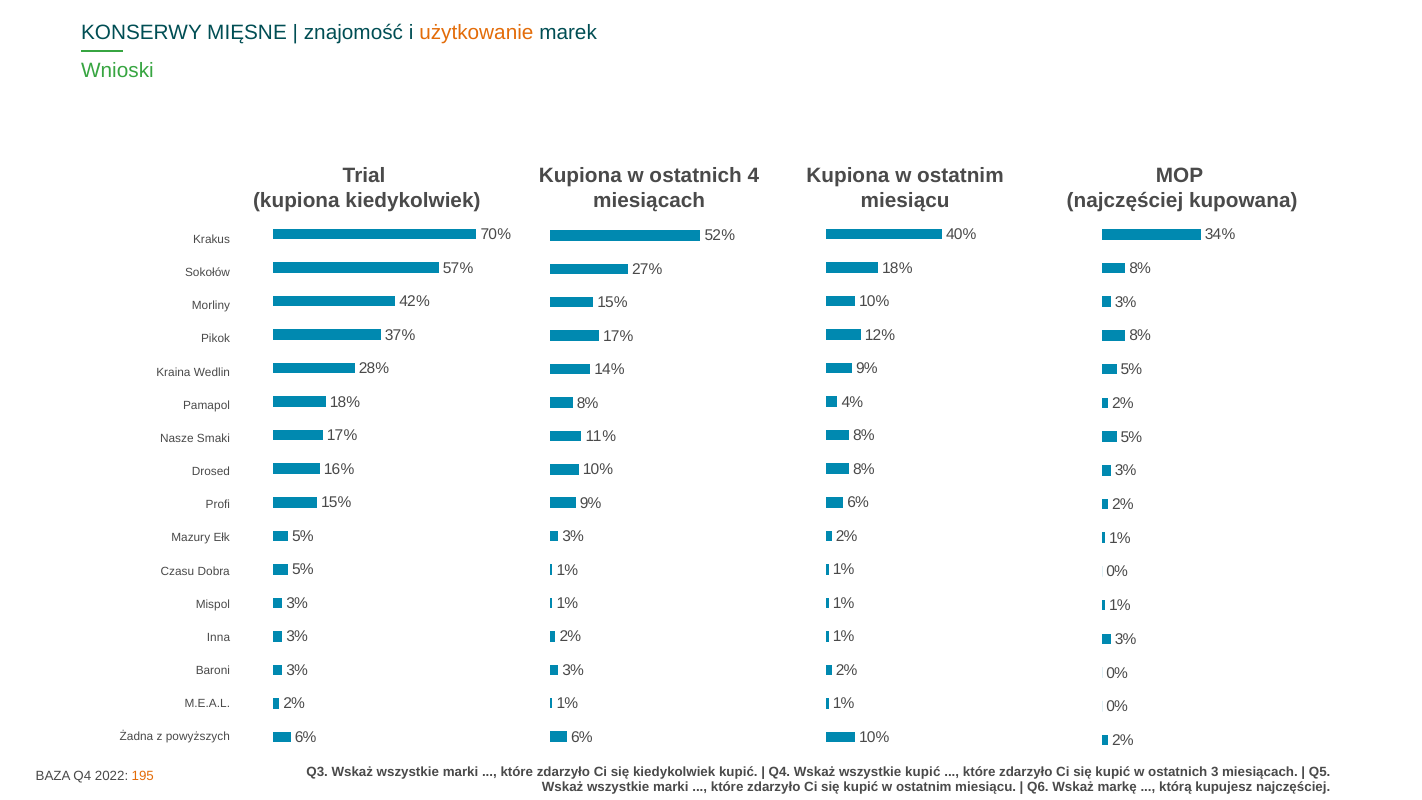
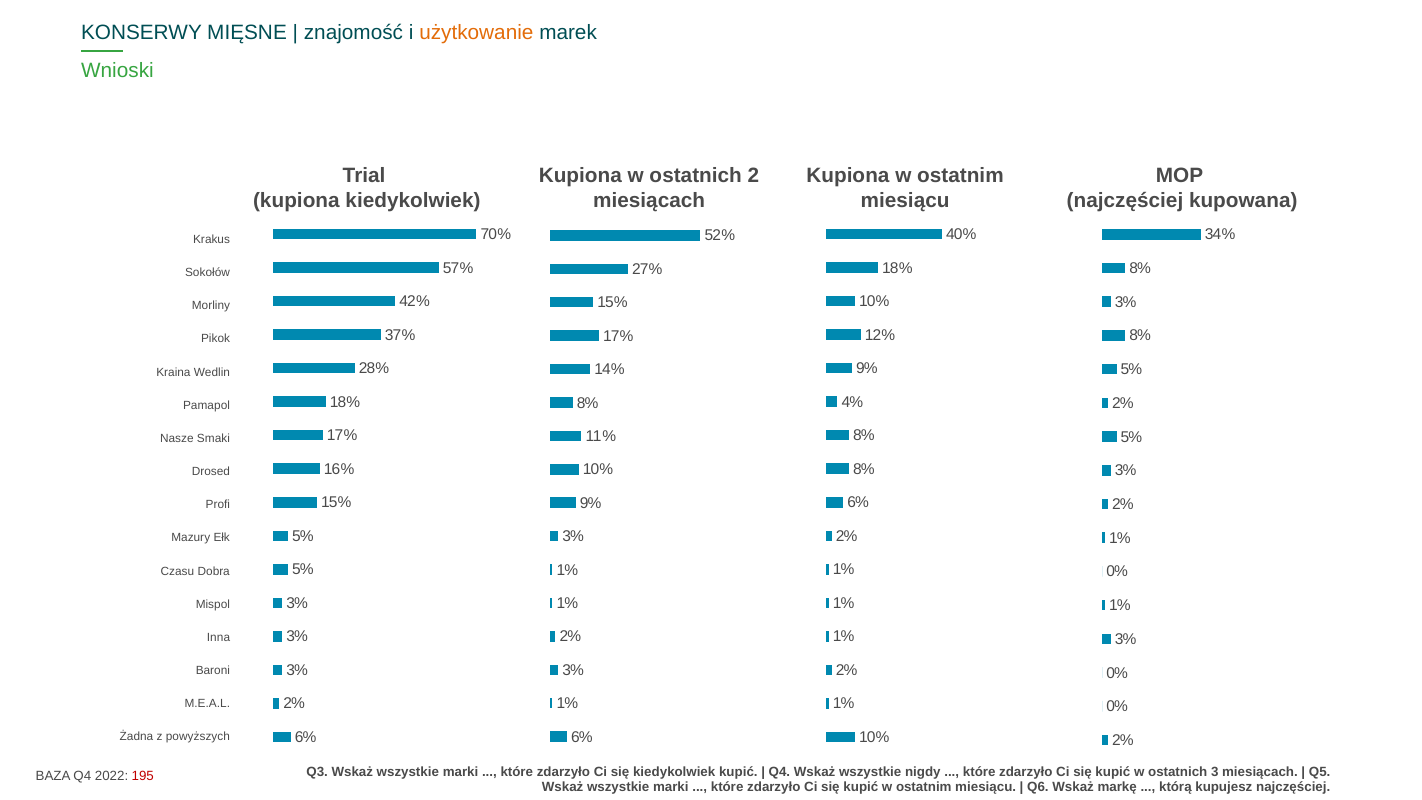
4: 4 -> 2 (753, 175)
wszystkie kupić: kupić -> nigdy (923, 772)
195 colour: orange -> red (143, 776)
